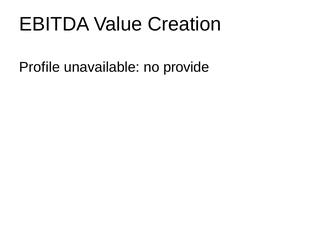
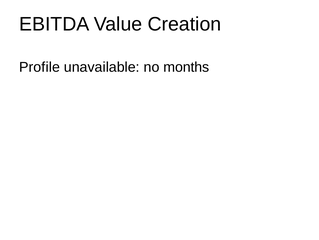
provide: provide -> months (186, 67)
